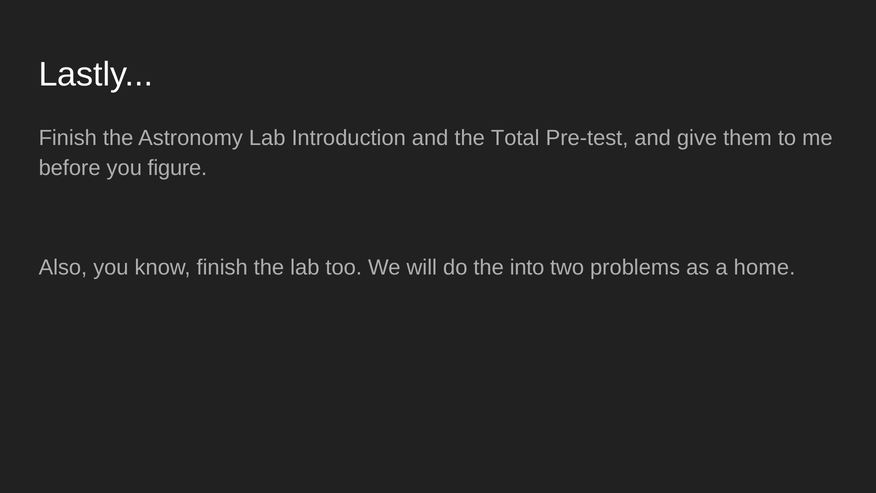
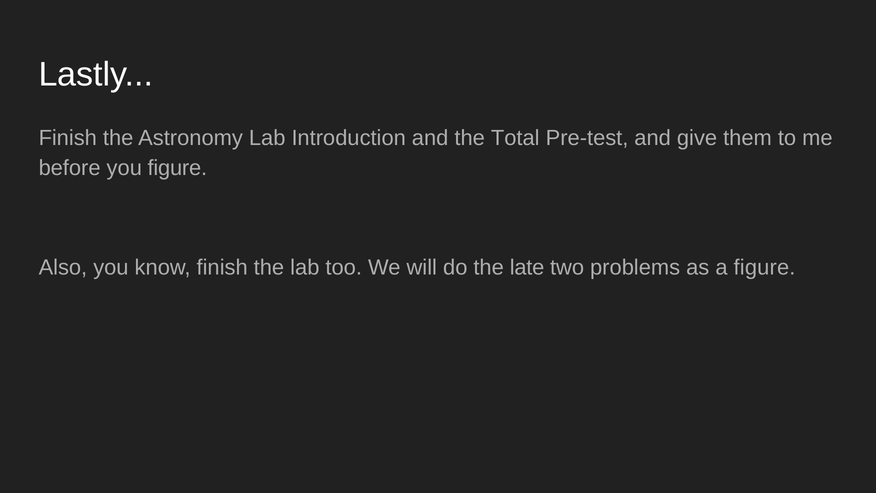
into: into -> late (527, 267)
a home: home -> figure (765, 267)
